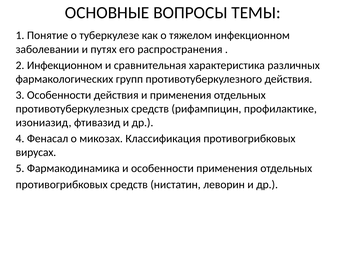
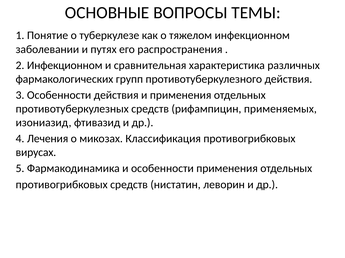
профилактике: профилактике -> применяемых (280, 109)
Фенасал: Фенасал -> Лечения (48, 139)
